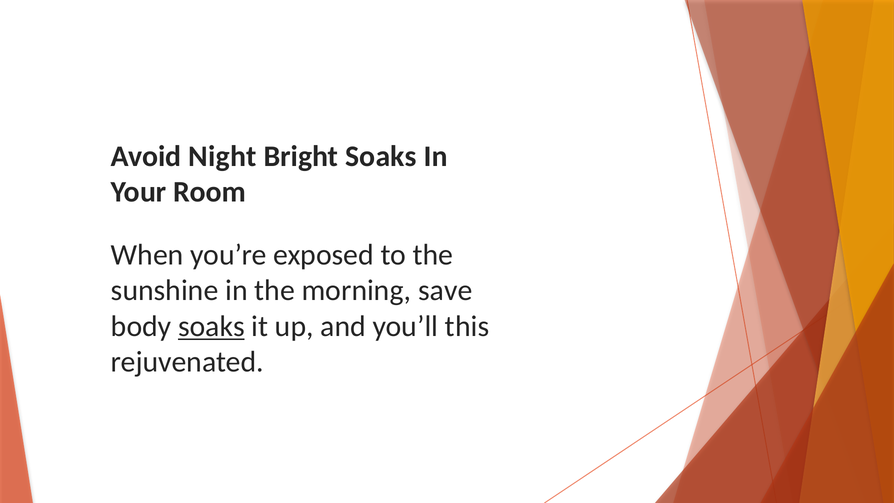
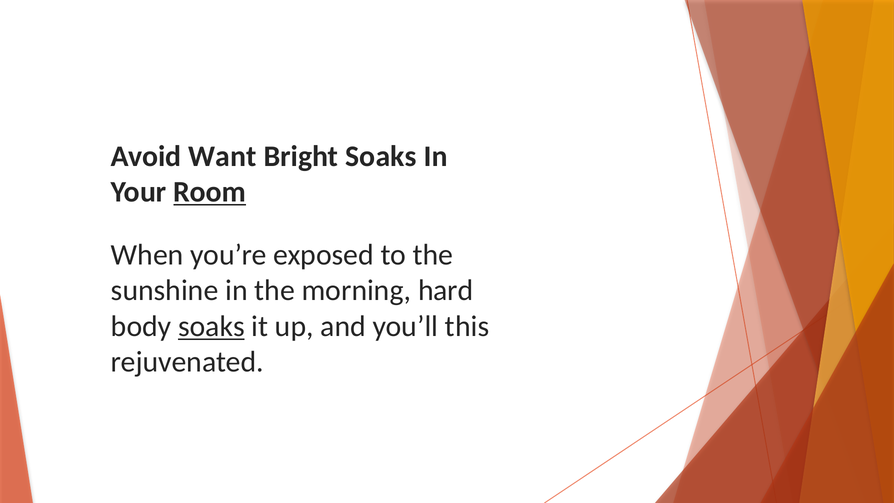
Night: Night -> Want (222, 156)
Room underline: none -> present (210, 192)
save: save -> hard (446, 291)
